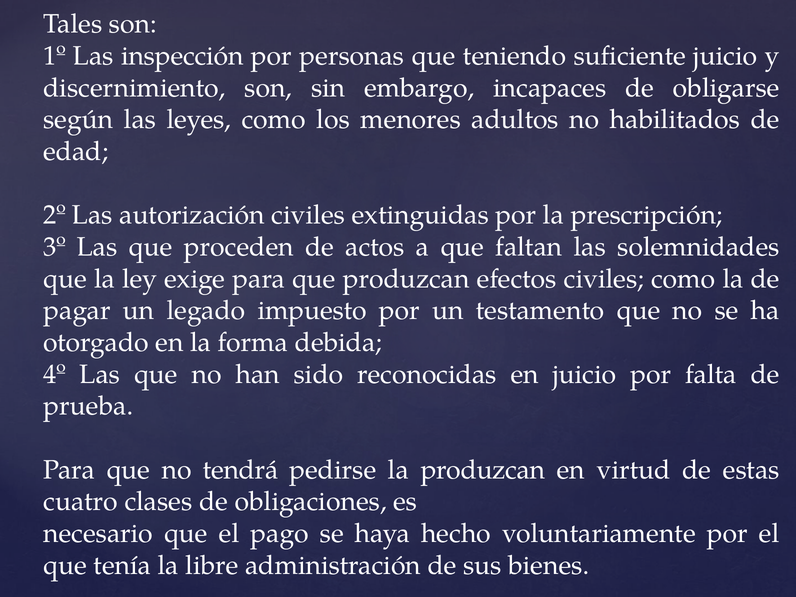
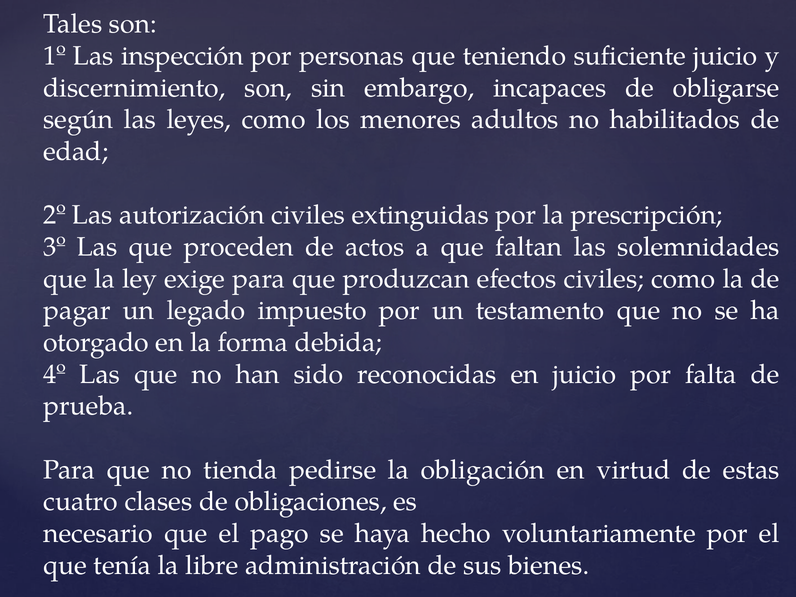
tendrá: tendrá -> tienda (241, 470)
la produzcan: produzcan -> obligación (483, 470)
